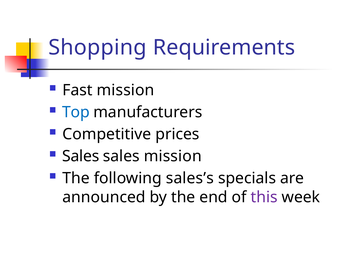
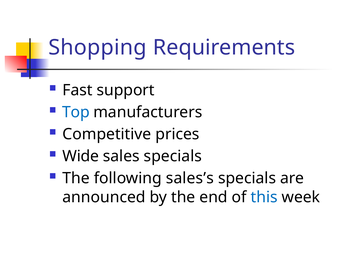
Fast mission: mission -> support (126, 90)
Sales: Sales -> Wide (81, 156)
sales mission: mission -> specials (173, 156)
this colour: purple -> blue (264, 197)
